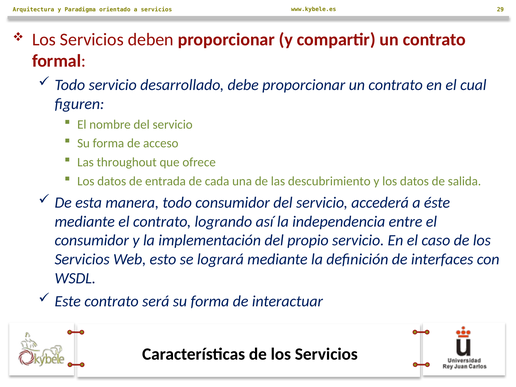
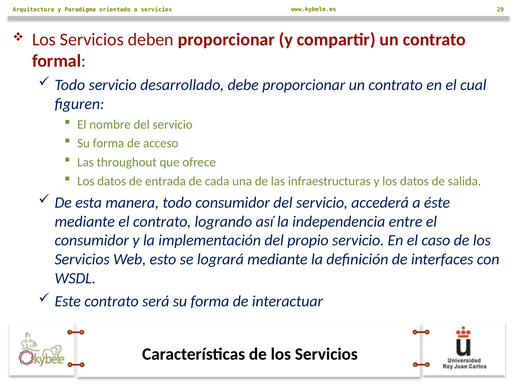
descubrimiento: descubrimiento -> infraestructuras (329, 181)
